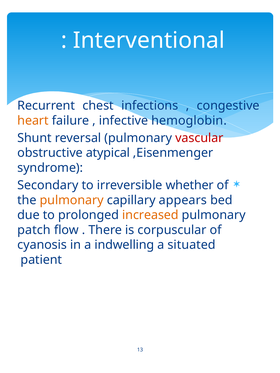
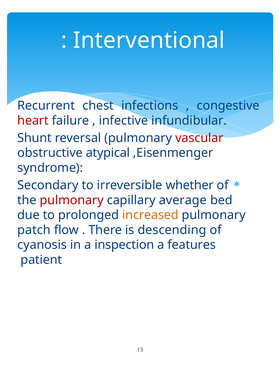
heart colour: orange -> red (33, 121)
hemoglobin: hemoglobin -> infundibular (189, 121)
pulmonary colour: orange -> red (72, 200)
appears: appears -> average (183, 200)
corpuscular: corpuscular -> descending (172, 230)
indwelling: indwelling -> inspection (124, 245)
situated: situated -> features (192, 245)
